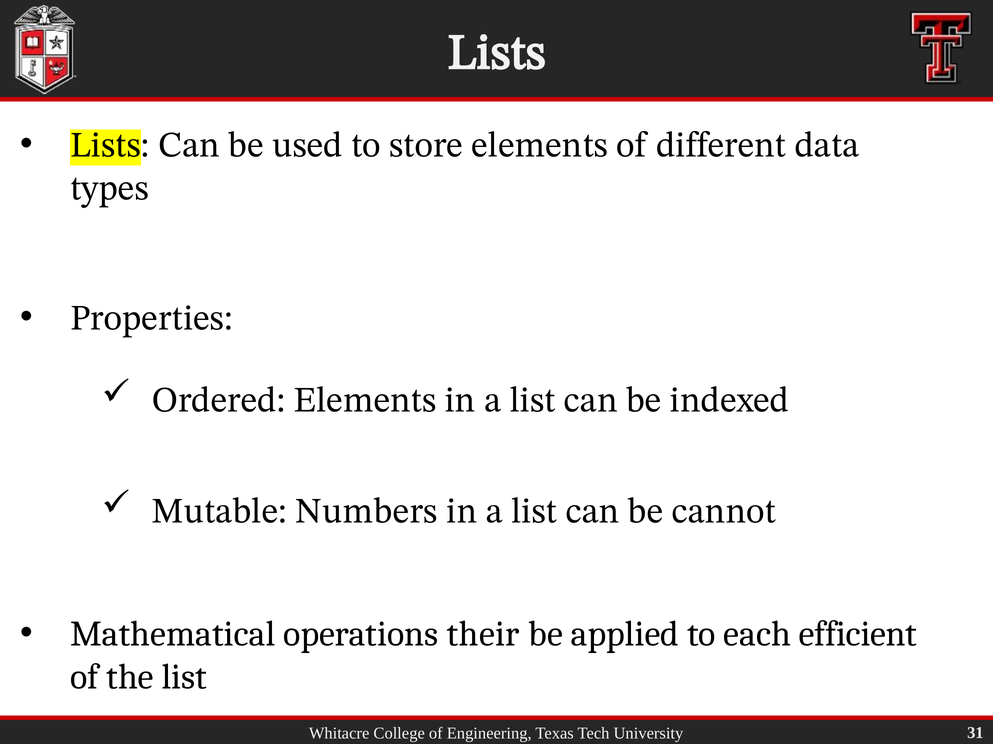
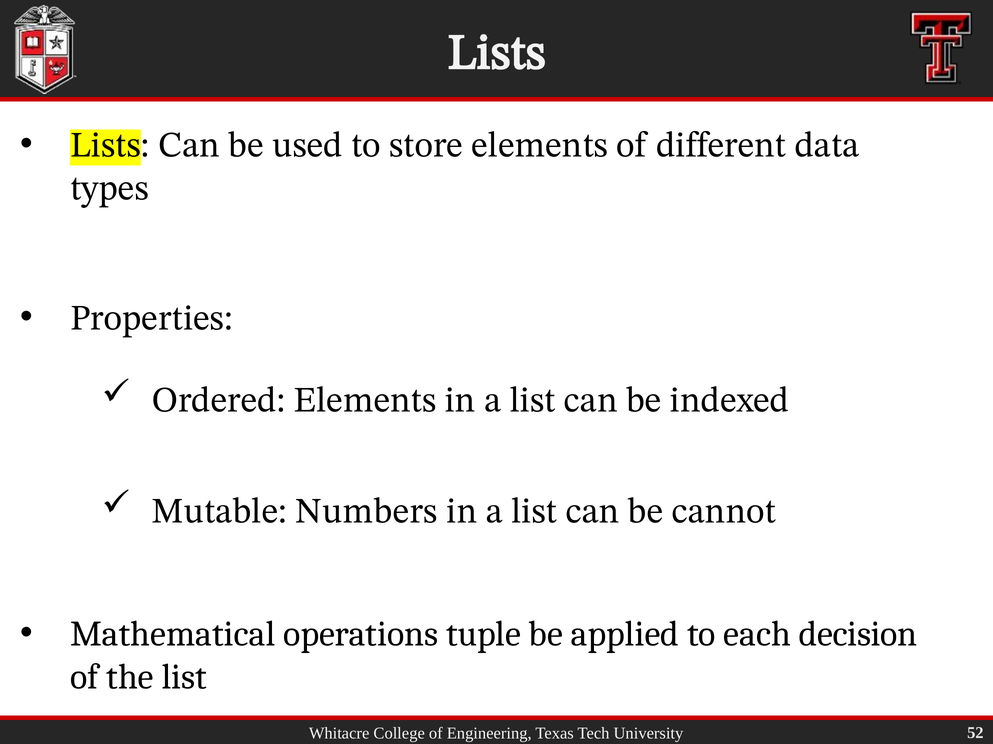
their: their -> tuple (484, 635)
efficient: efficient -> decision (858, 635)
31: 31 -> 52 (975, 734)
